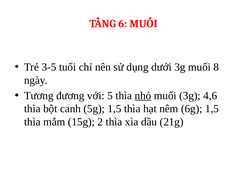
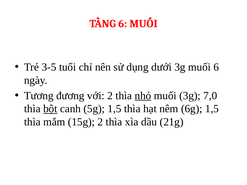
muối 8: 8 -> 6 (216, 67)
với 5: 5 -> 2 (110, 96)
4,6: 4,6 -> 7,0 (210, 96)
bột underline: none -> present (50, 109)
